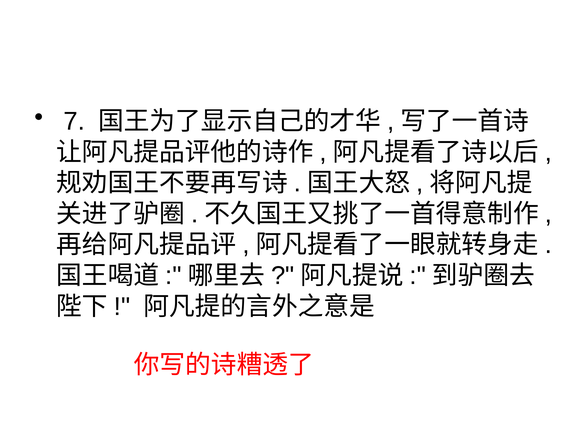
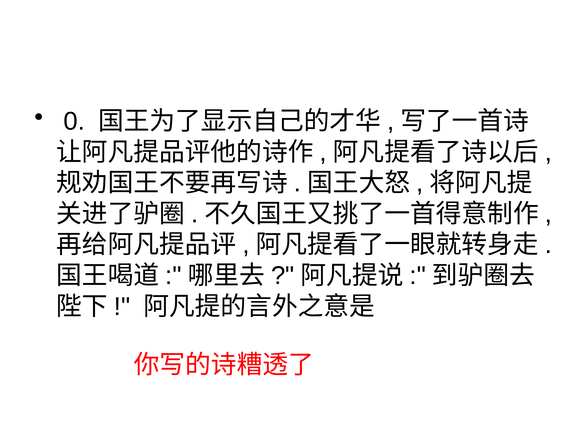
7: 7 -> 0 (74, 121)
